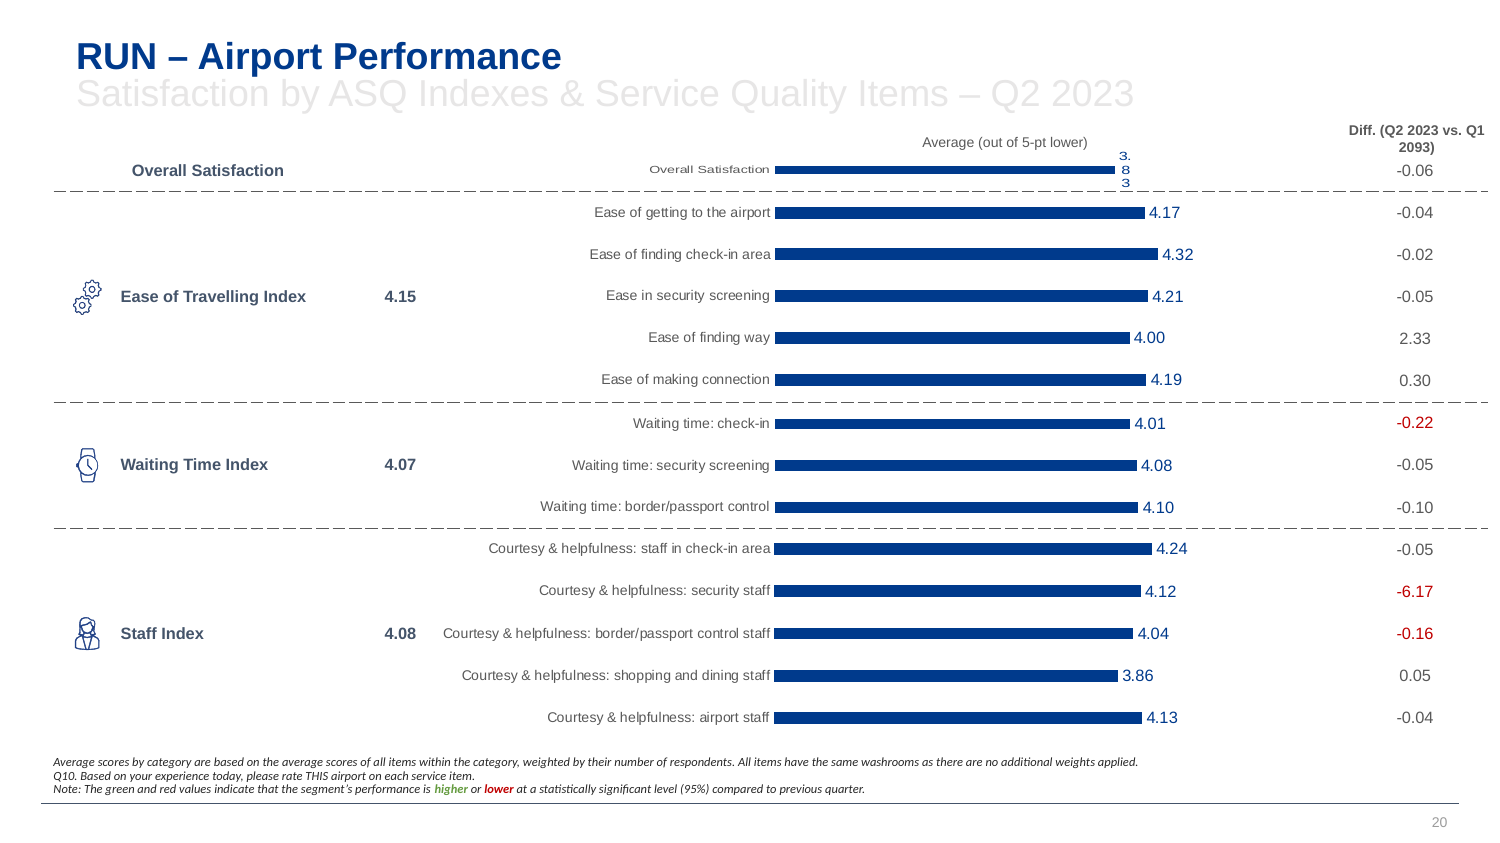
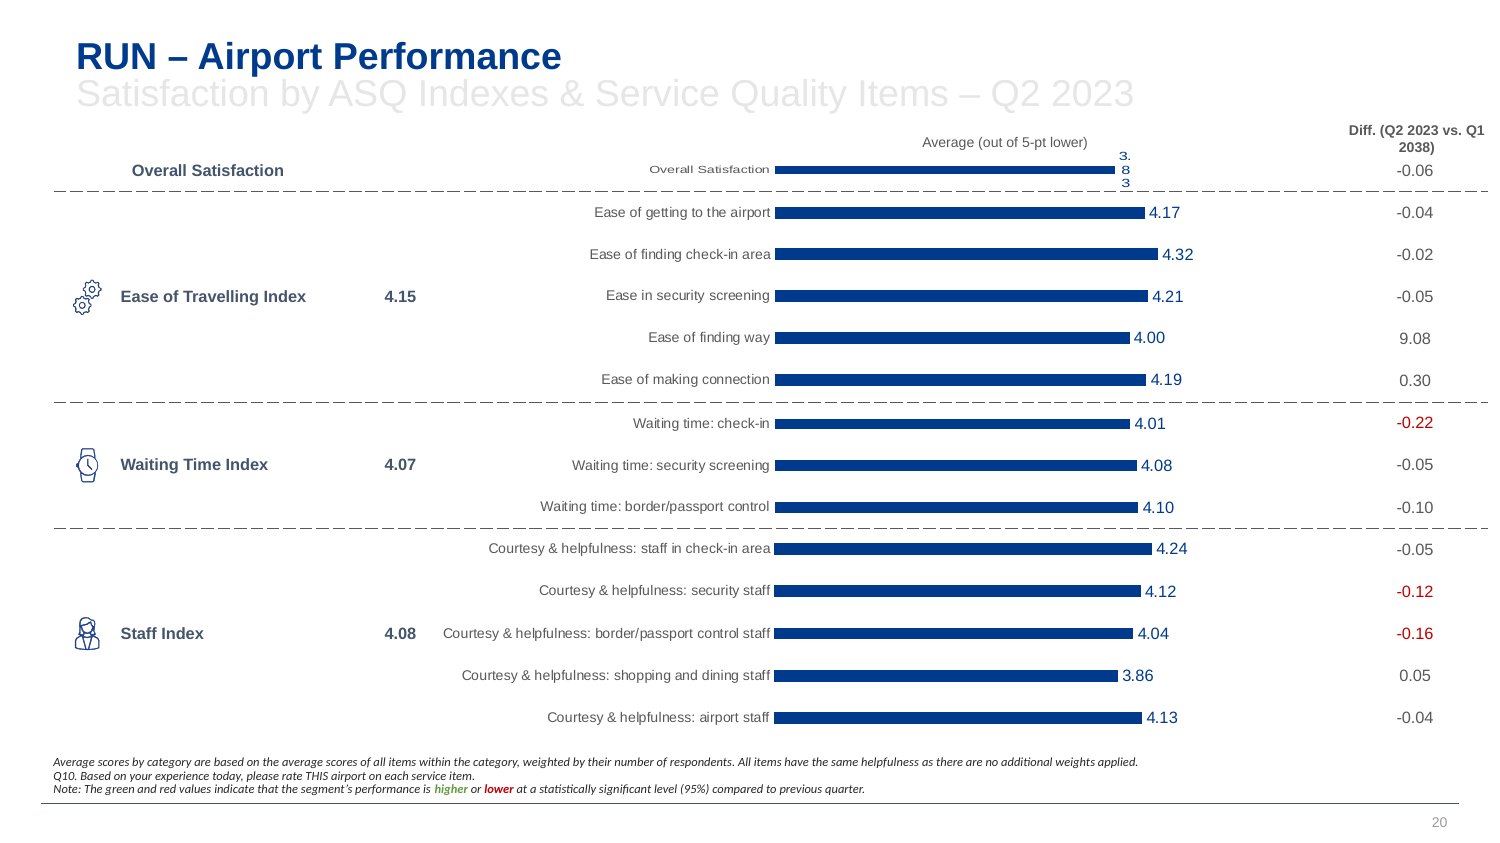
2093: 2093 -> 2038 (1417, 148)
2.33: 2.33 -> 9.08 (1415, 340)
-6.17: -6.17 -> -0.12 (1415, 592)
same washrooms: washrooms -> helpfulness (890, 763)
